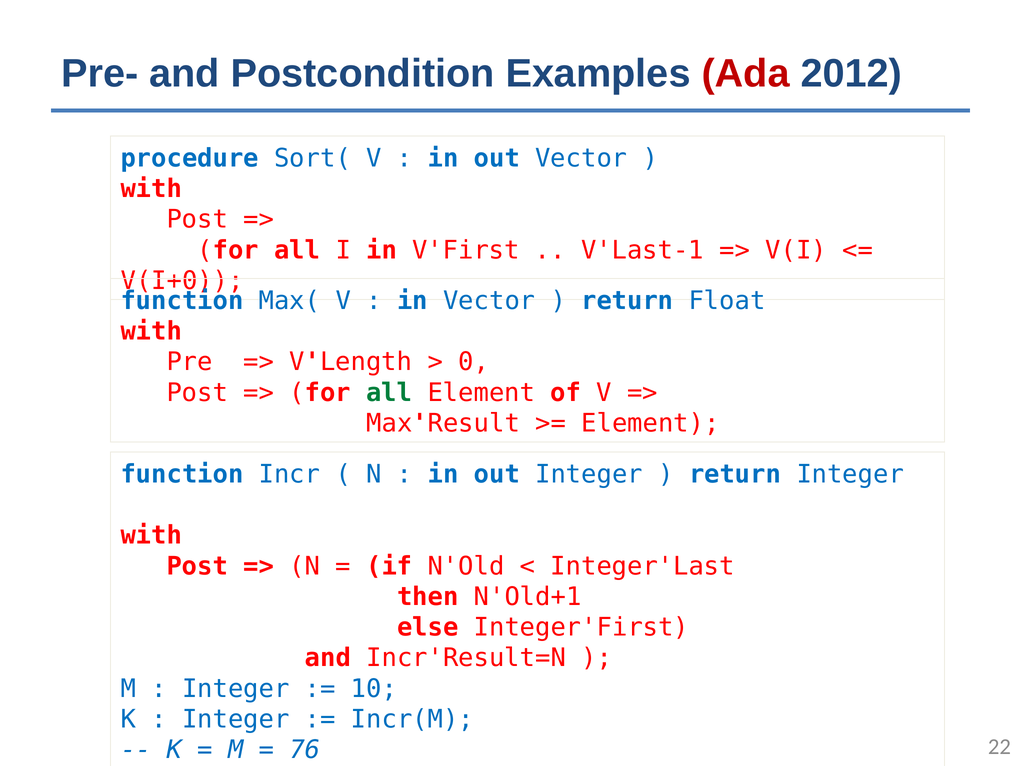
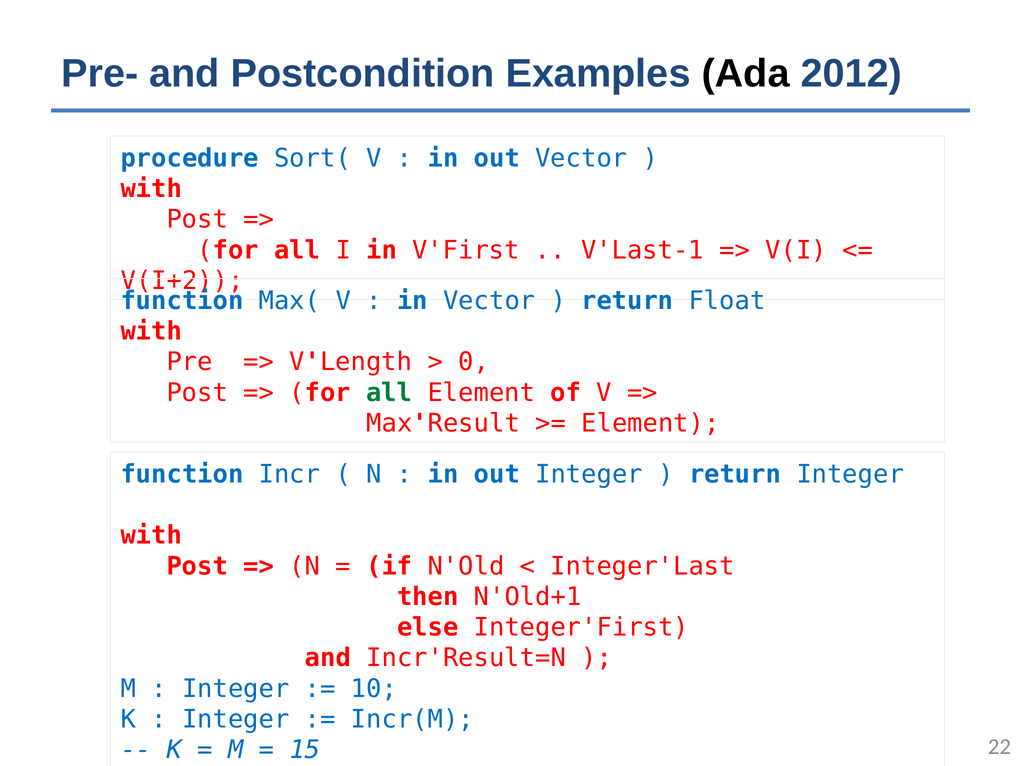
Ada colour: red -> black (746, 73)
V(I+0: V(I+0 -> V(I+2 (182, 281)
76: 76 -> 15 (305, 750)
